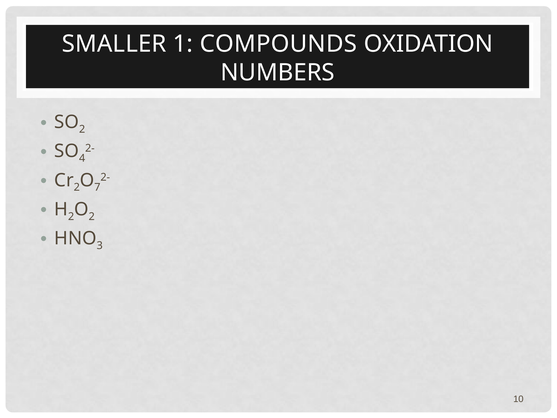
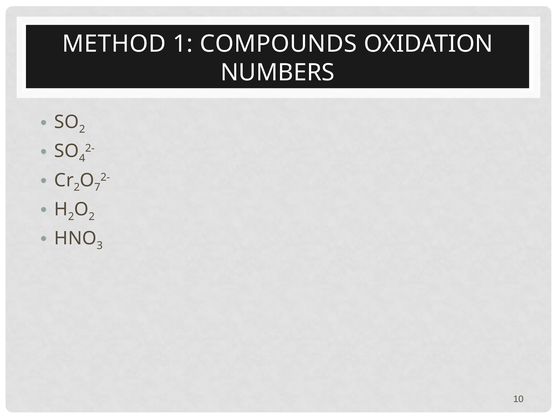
SMALLER: SMALLER -> METHOD (114, 44)
